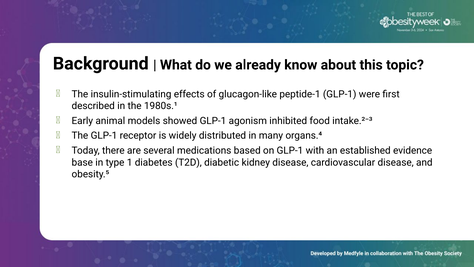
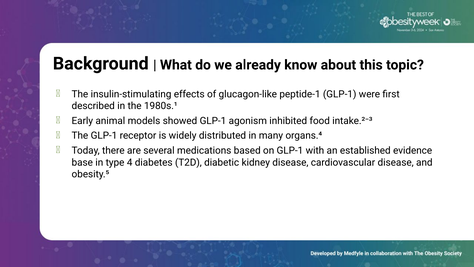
1: 1 -> 4 (130, 162)
